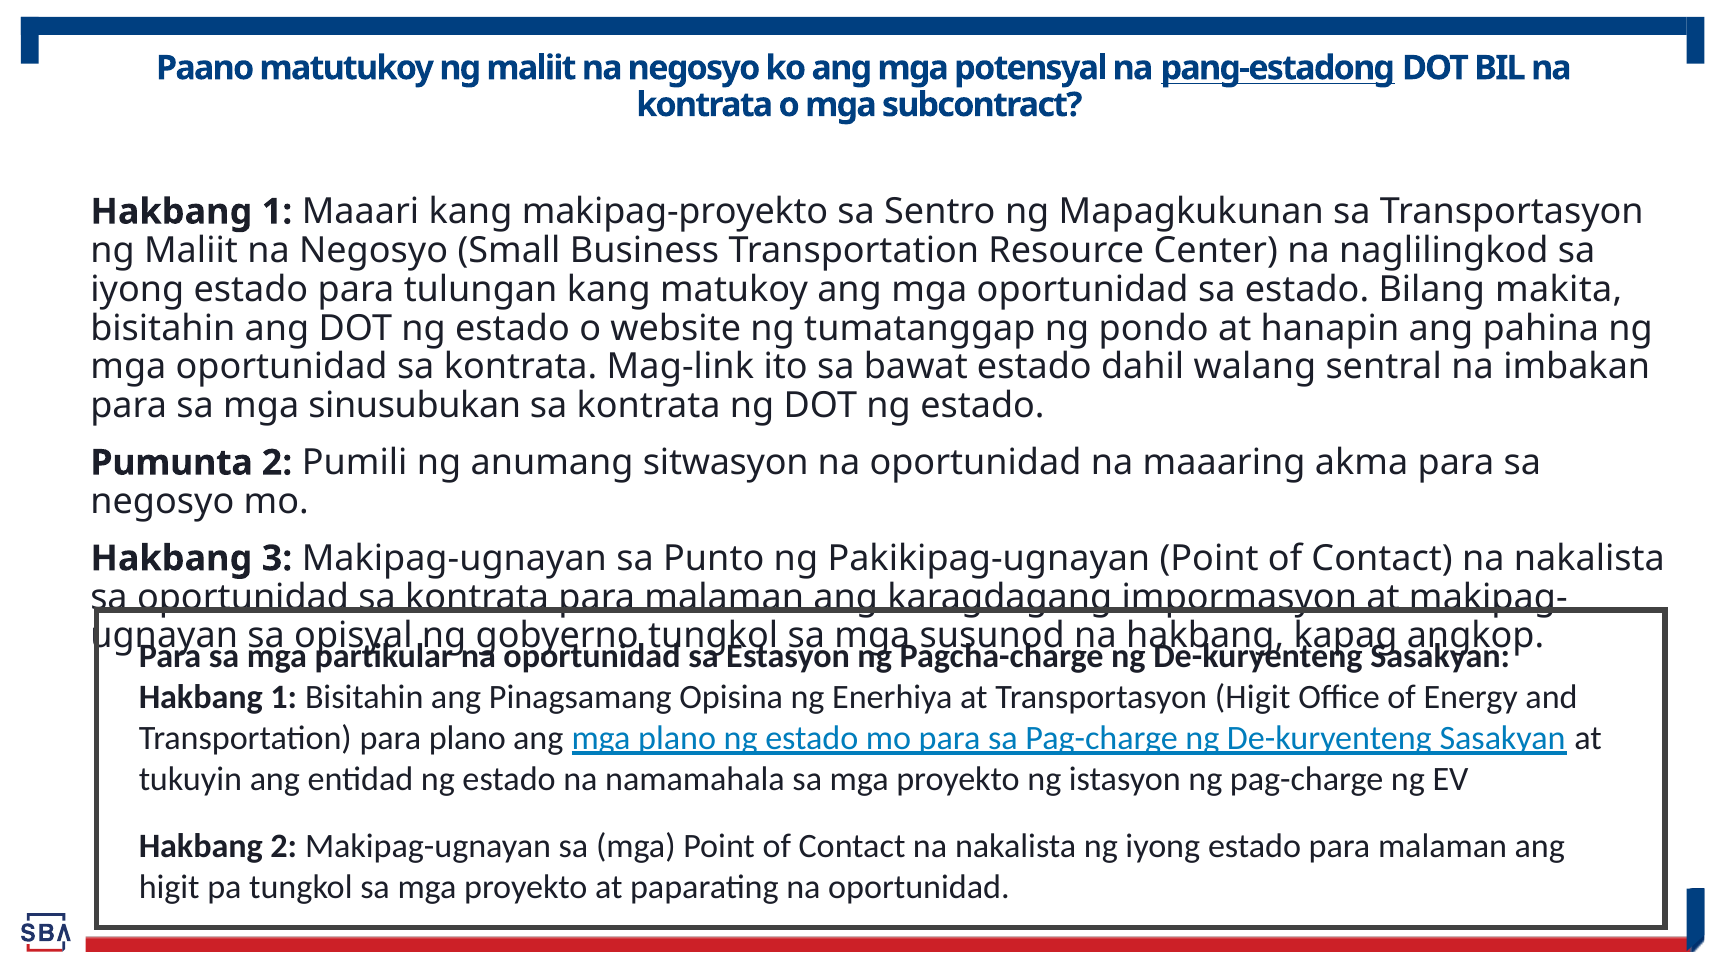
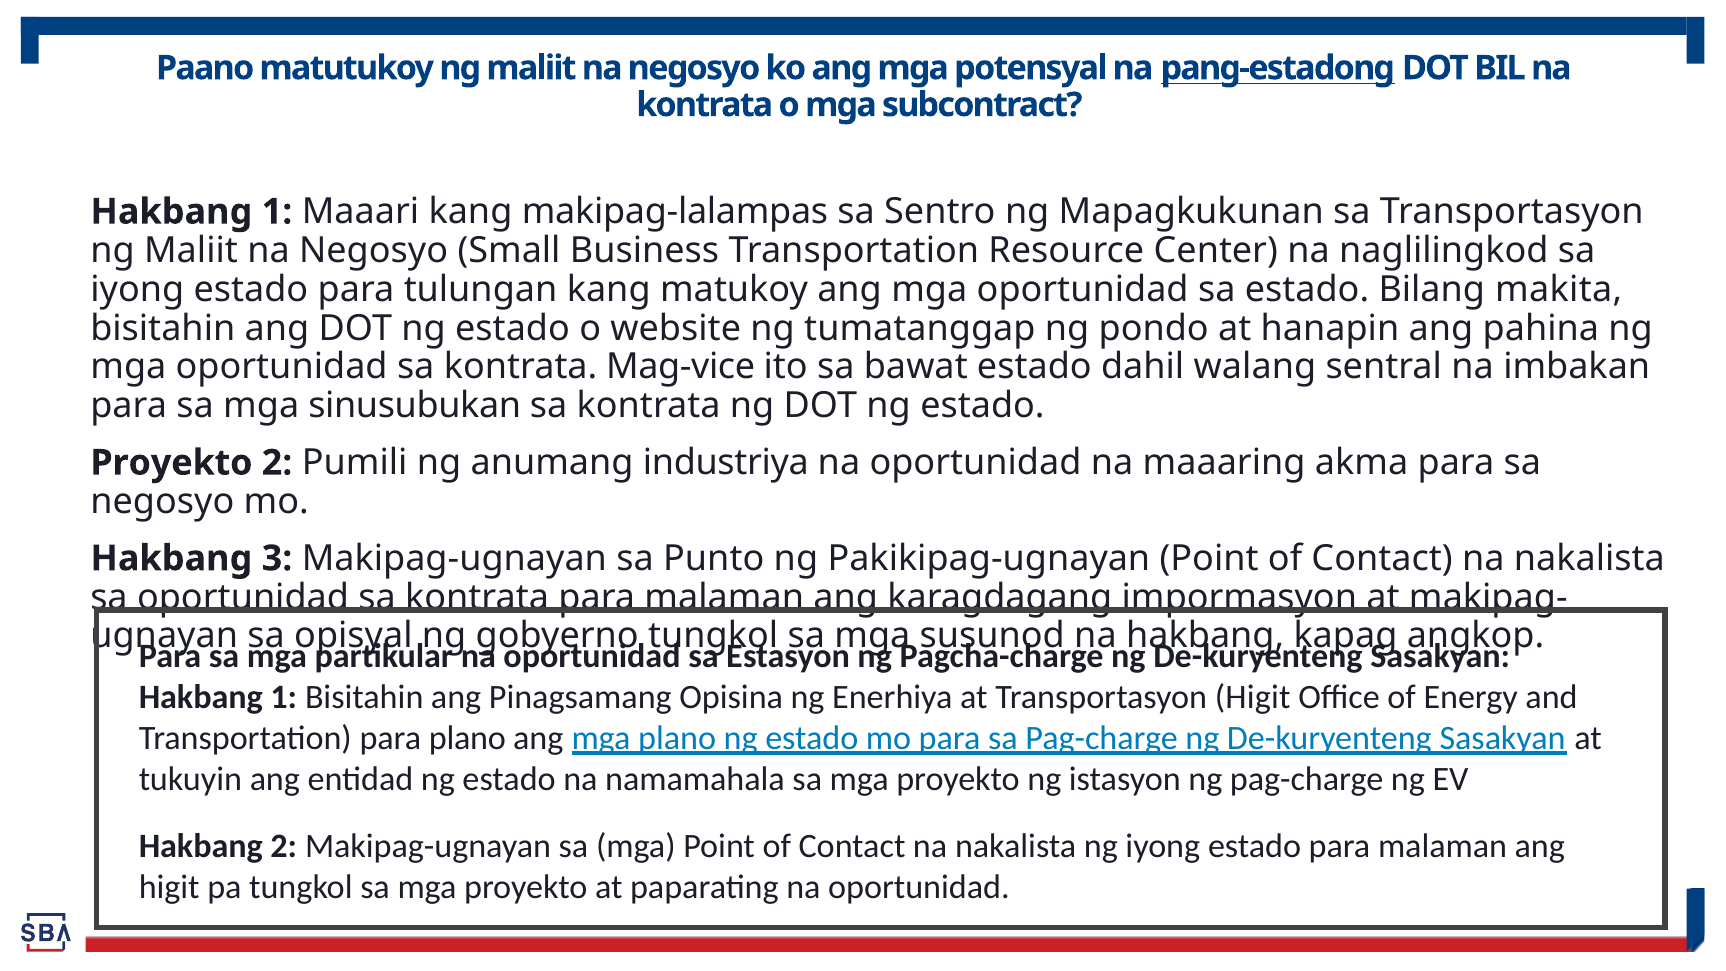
makipag-proyekto: makipag-proyekto -> makipag-lalampas (675, 212)
Mag-link: Mag-link -> Mag-vice (681, 367)
Pumunta: Pumunta -> Proyekto (171, 463)
sitwasyon: sitwasyon -> industriya (726, 463)
